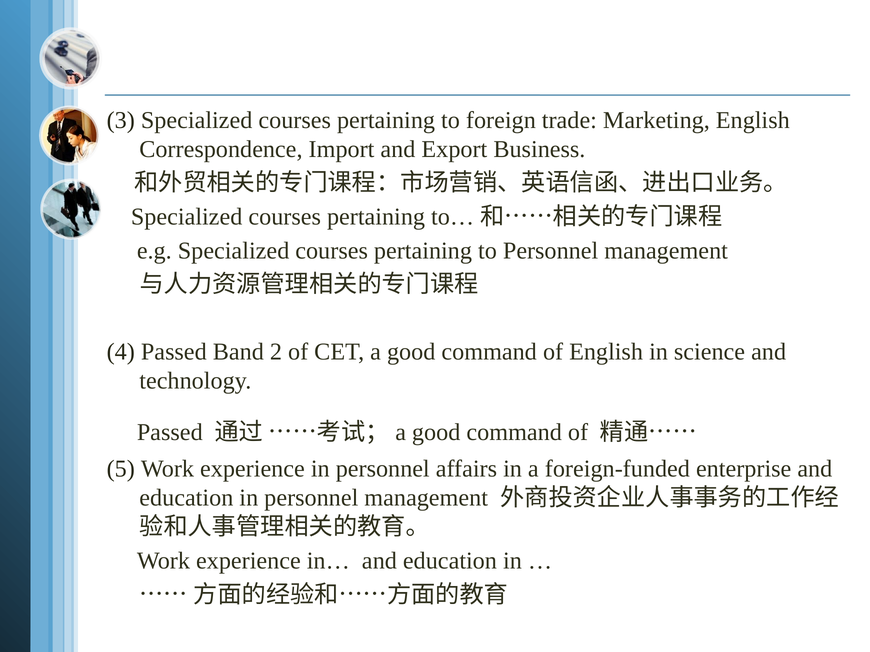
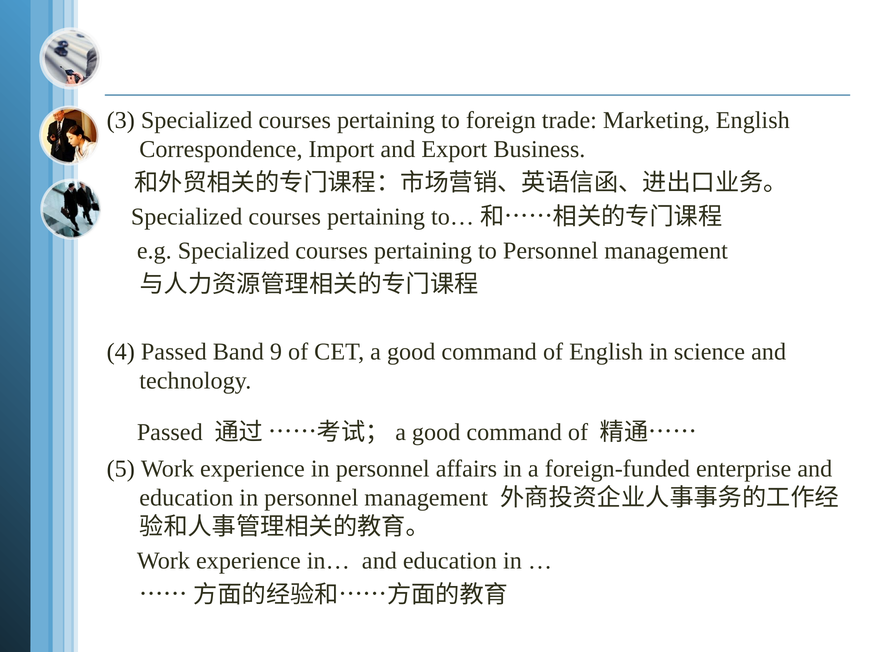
2: 2 -> 9 (276, 352)
